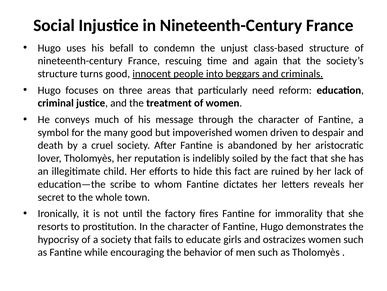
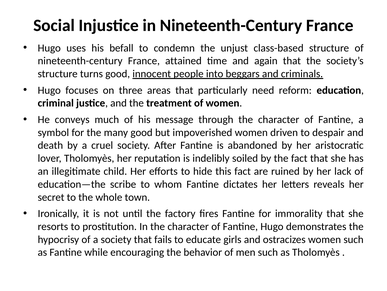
rescuing: rescuing -> attained (183, 61)
